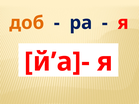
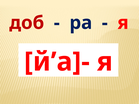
доб colour: orange -> red (27, 23)
